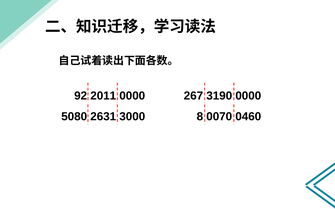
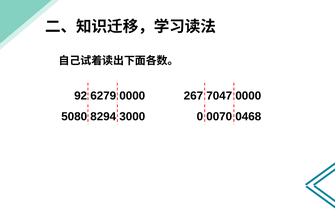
2011: 2011 -> 6279 (103, 96)
3190: 3190 -> 7047 (219, 96)
2631: 2631 -> 8294 (103, 117)
8: 8 -> 0 (200, 117)
0460: 0460 -> 0468 (248, 117)
